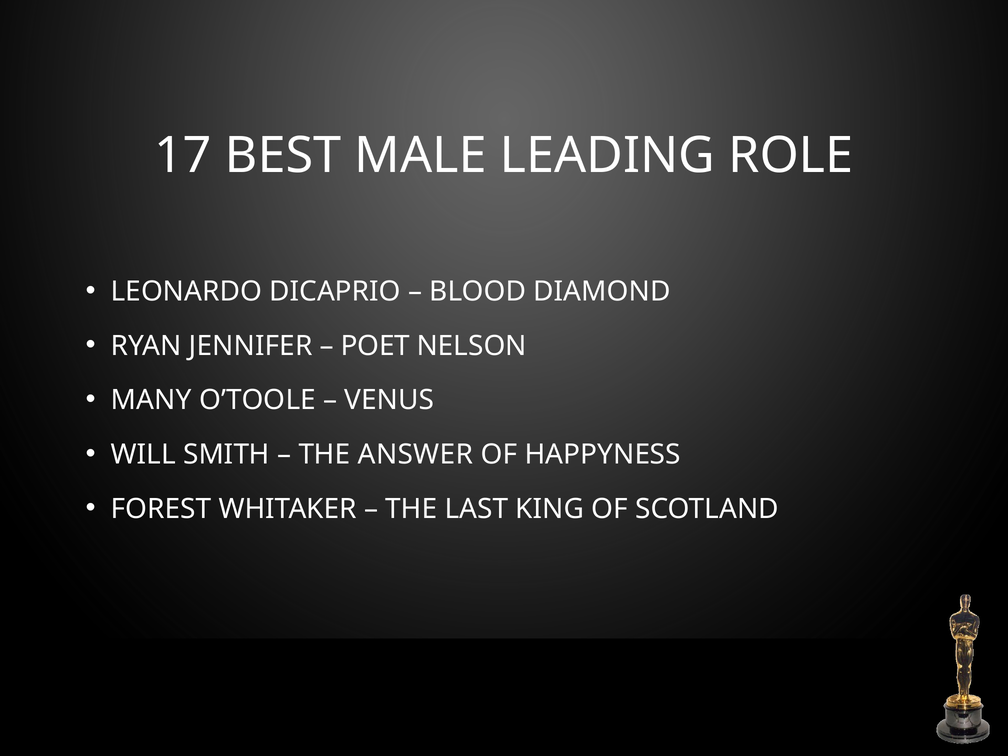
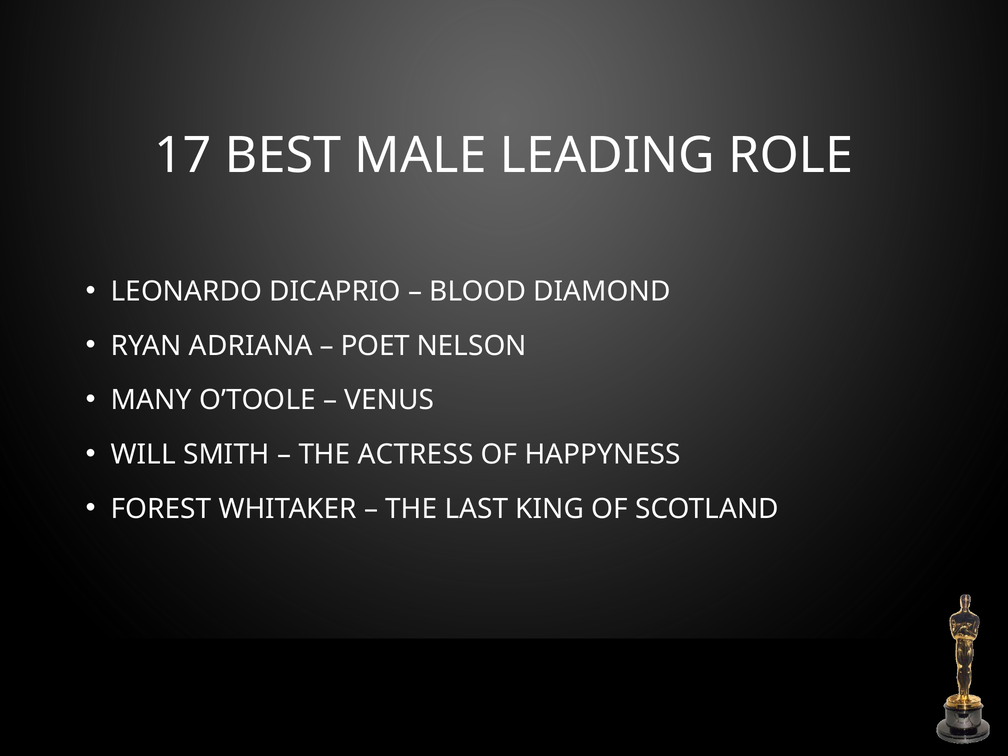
JENNIFER: JENNIFER -> ADRIANA (251, 346)
ANSWER: ANSWER -> ACTRESS (416, 454)
